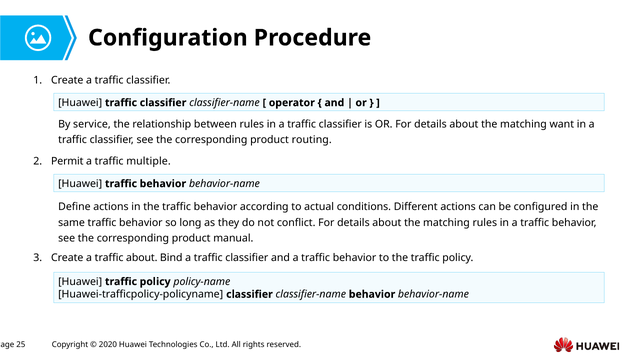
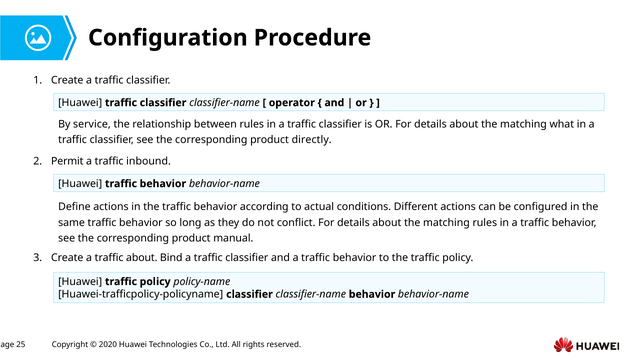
want: want -> what (562, 124)
routing: routing -> directly (312, 140)
multiple: multiple -> inbound (149, 161)
